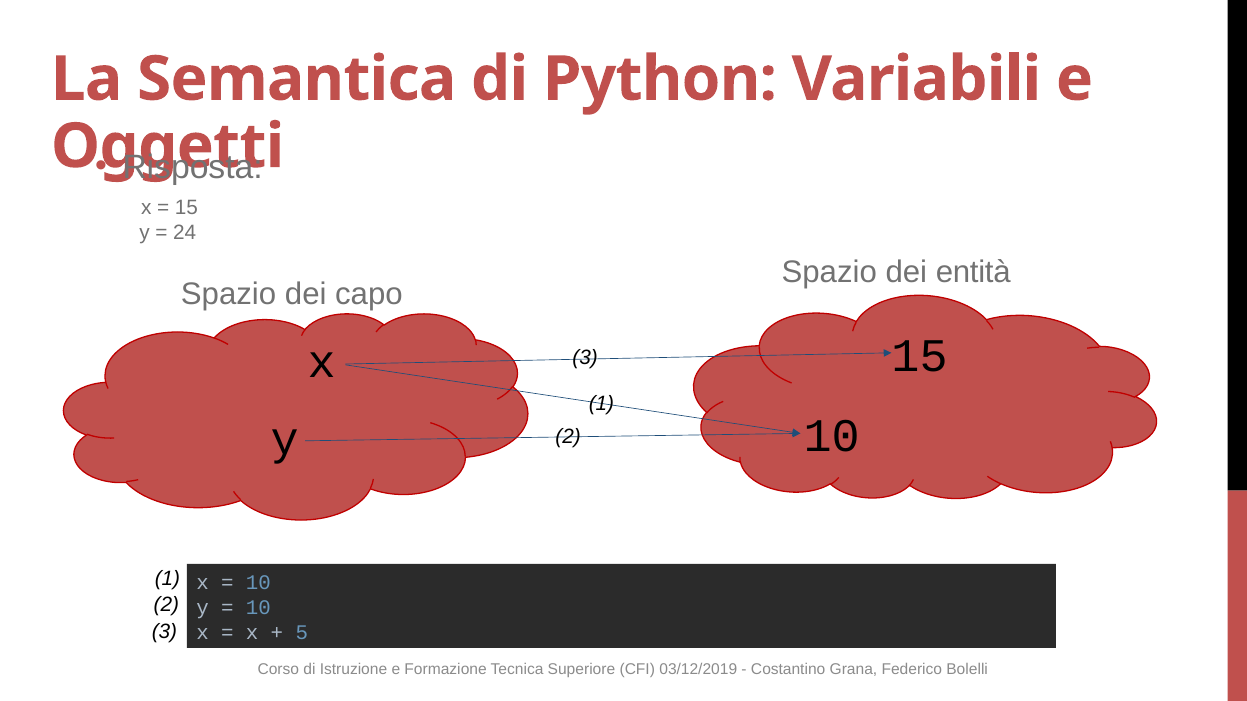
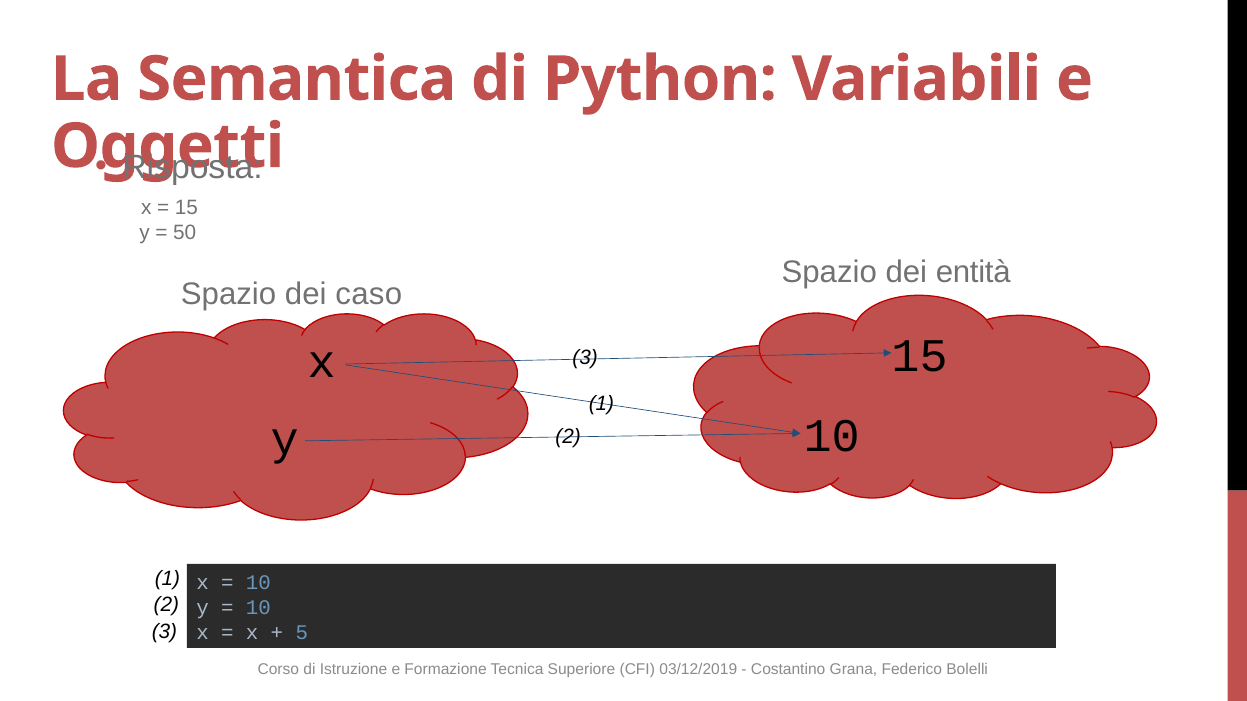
24: 24 -> 50 (185, 233)
capo: capo -> caso (369, 295)
